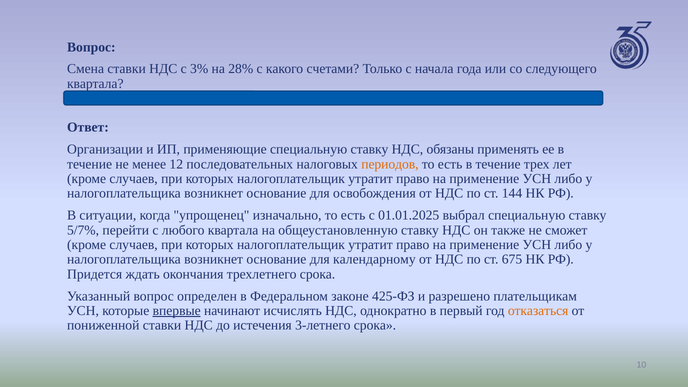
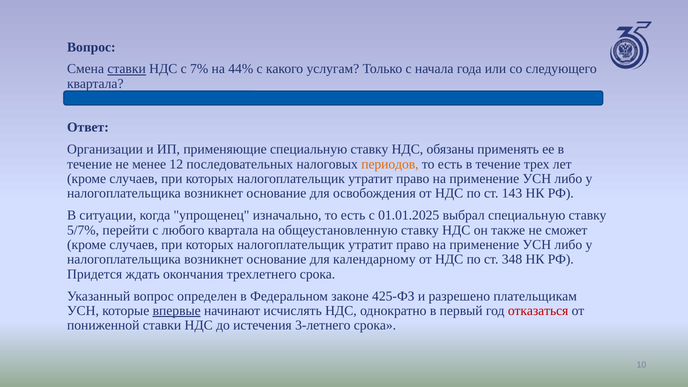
ставки underline: none -> present (127, 69)
3%: 3% -> 7% (199, 69)
28%: 28% -> 44% (241, 69)
счетами: счетами -> услугам (333, 69)
144: 144 -> 143 (512, 193)
675: 675 -> 348 (512, 259)
отказаться colour: orange -> red (538, 311)
